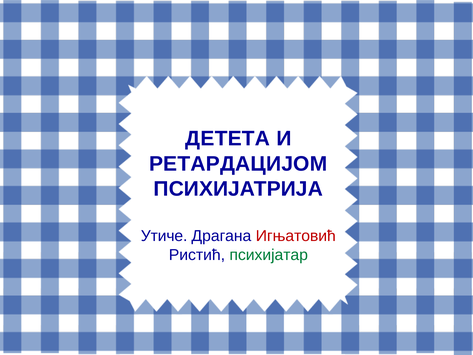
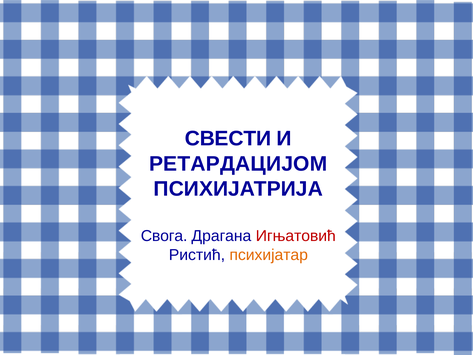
ДЕТЕТА: ДЕТЕТА -> СВЕСТИ (228, 138)
Утиче: Утиче -> Свога (164, 236)
психијатар colour: green -> orange (269, 255)
